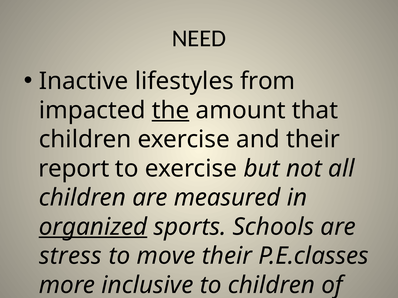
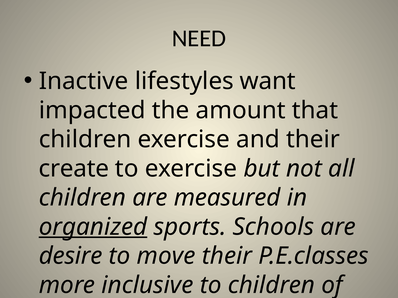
from: from -> want (268, 81)
the underline: present -> none (171, 110)
report: report -> create (74, 169)
stress: stress -> desire (71, 256)
